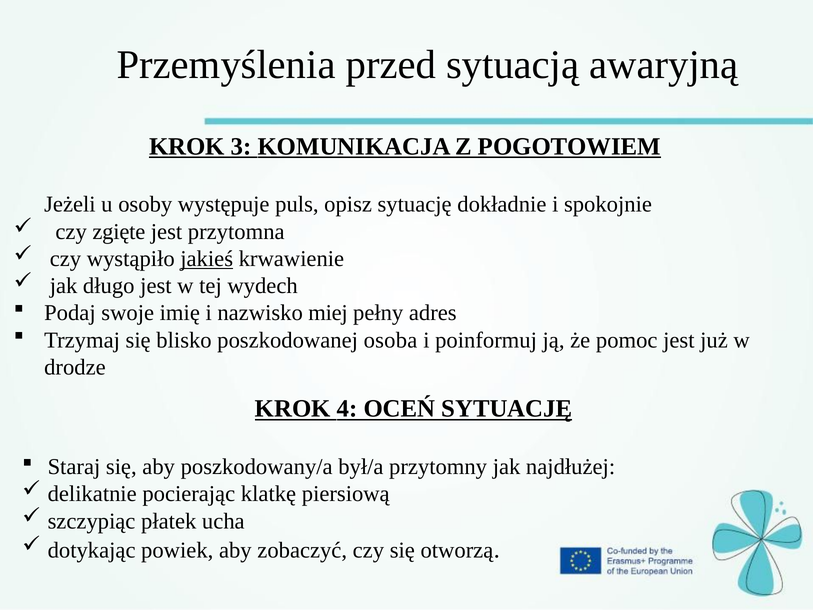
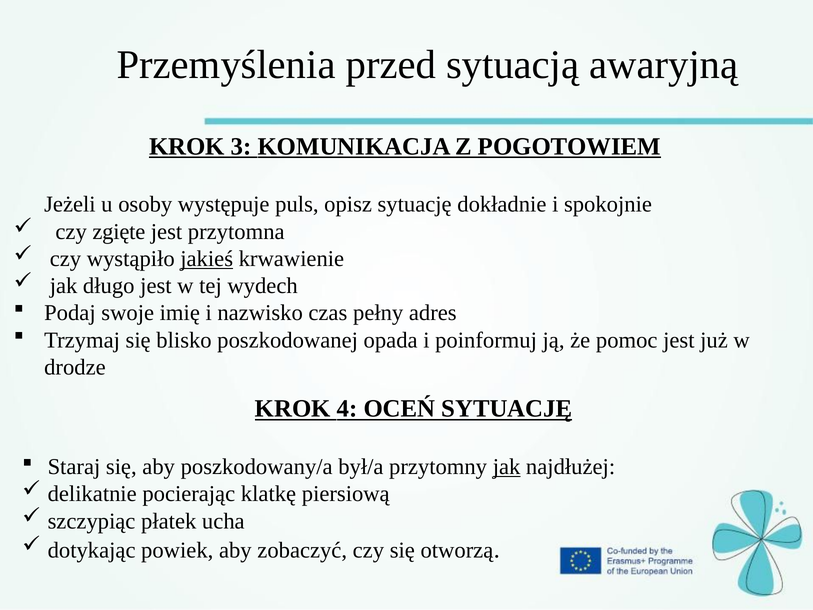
miej: miej -> czas (328, 313)
osoba: osoba -> opada (391, 340)
jak underline: none -> present (507, 467)
